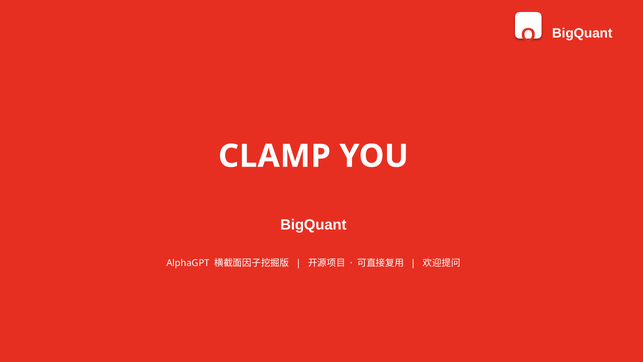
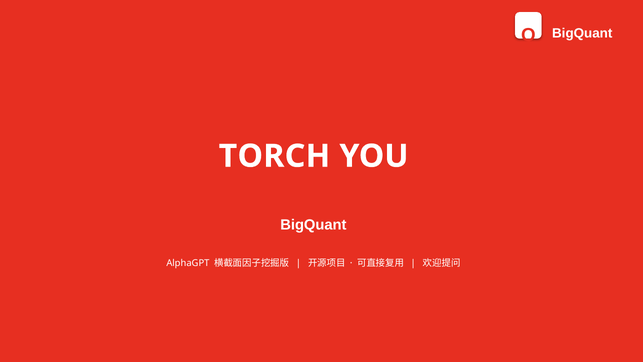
CLAMP: CLAMP -> TORCH (274, 156)
